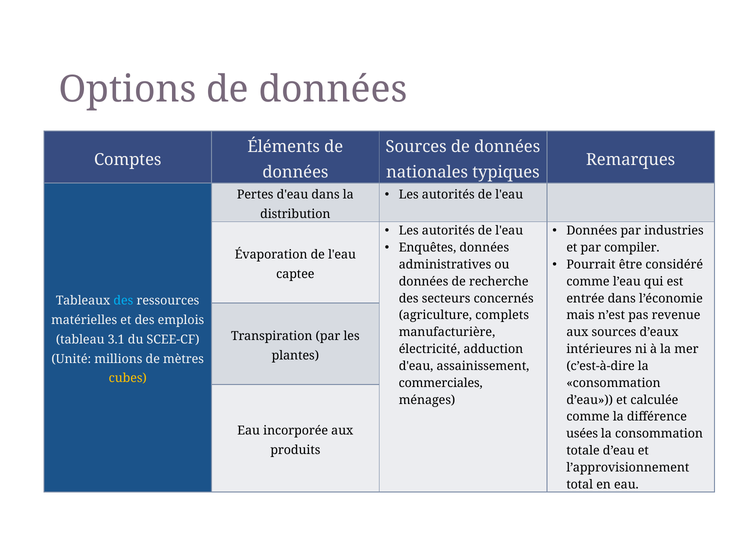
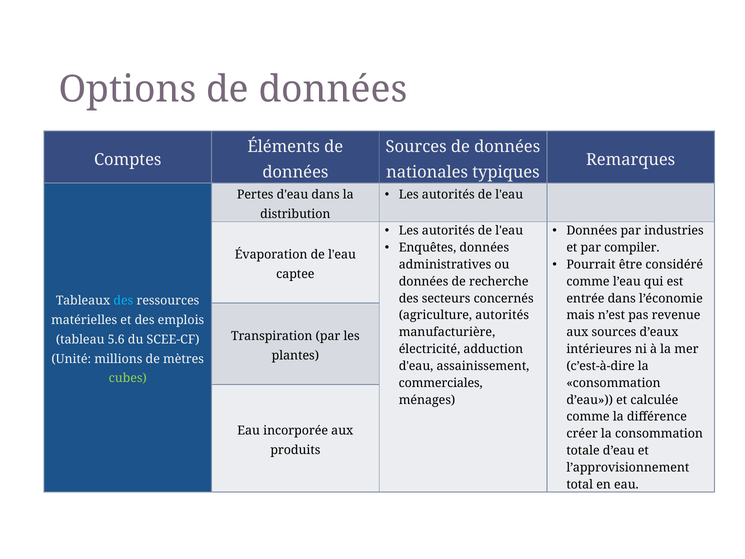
agriculture complets: complets -> autorités (502, 315)
3.1: 3.1 -> 5.6 (116, 339)
cubes colour: yellow -> light green (128, 378)
usées: usées -> créer (582, 434)
